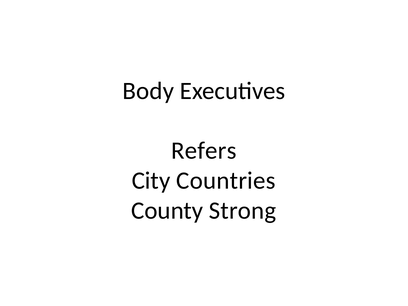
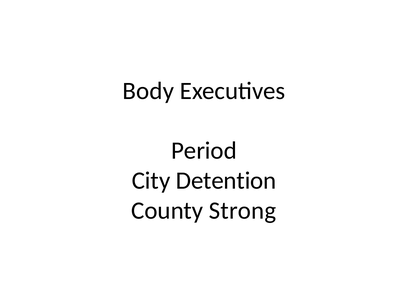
Refers: Refers -> Period (204, 151)
Countries: Countries -> Detention (226, 181)
